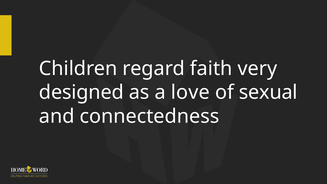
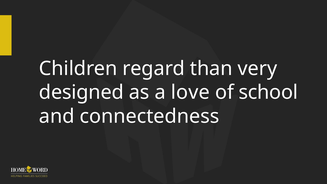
faith: faith -> than (211, 69)
sexual: sexual -> school (268, 92)
